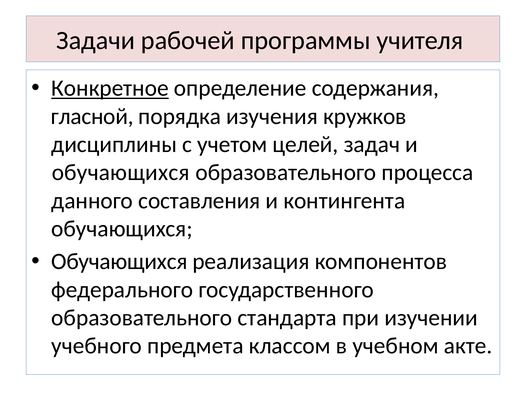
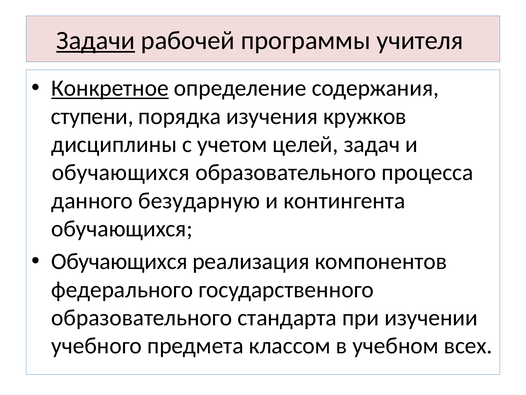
Задачи underline: none -> present (96, 41)
гласной: гласной -> ступени (92, 116)
составления: составления -> безударную (199, 200)
акте: акте -> всех (468, 345)
